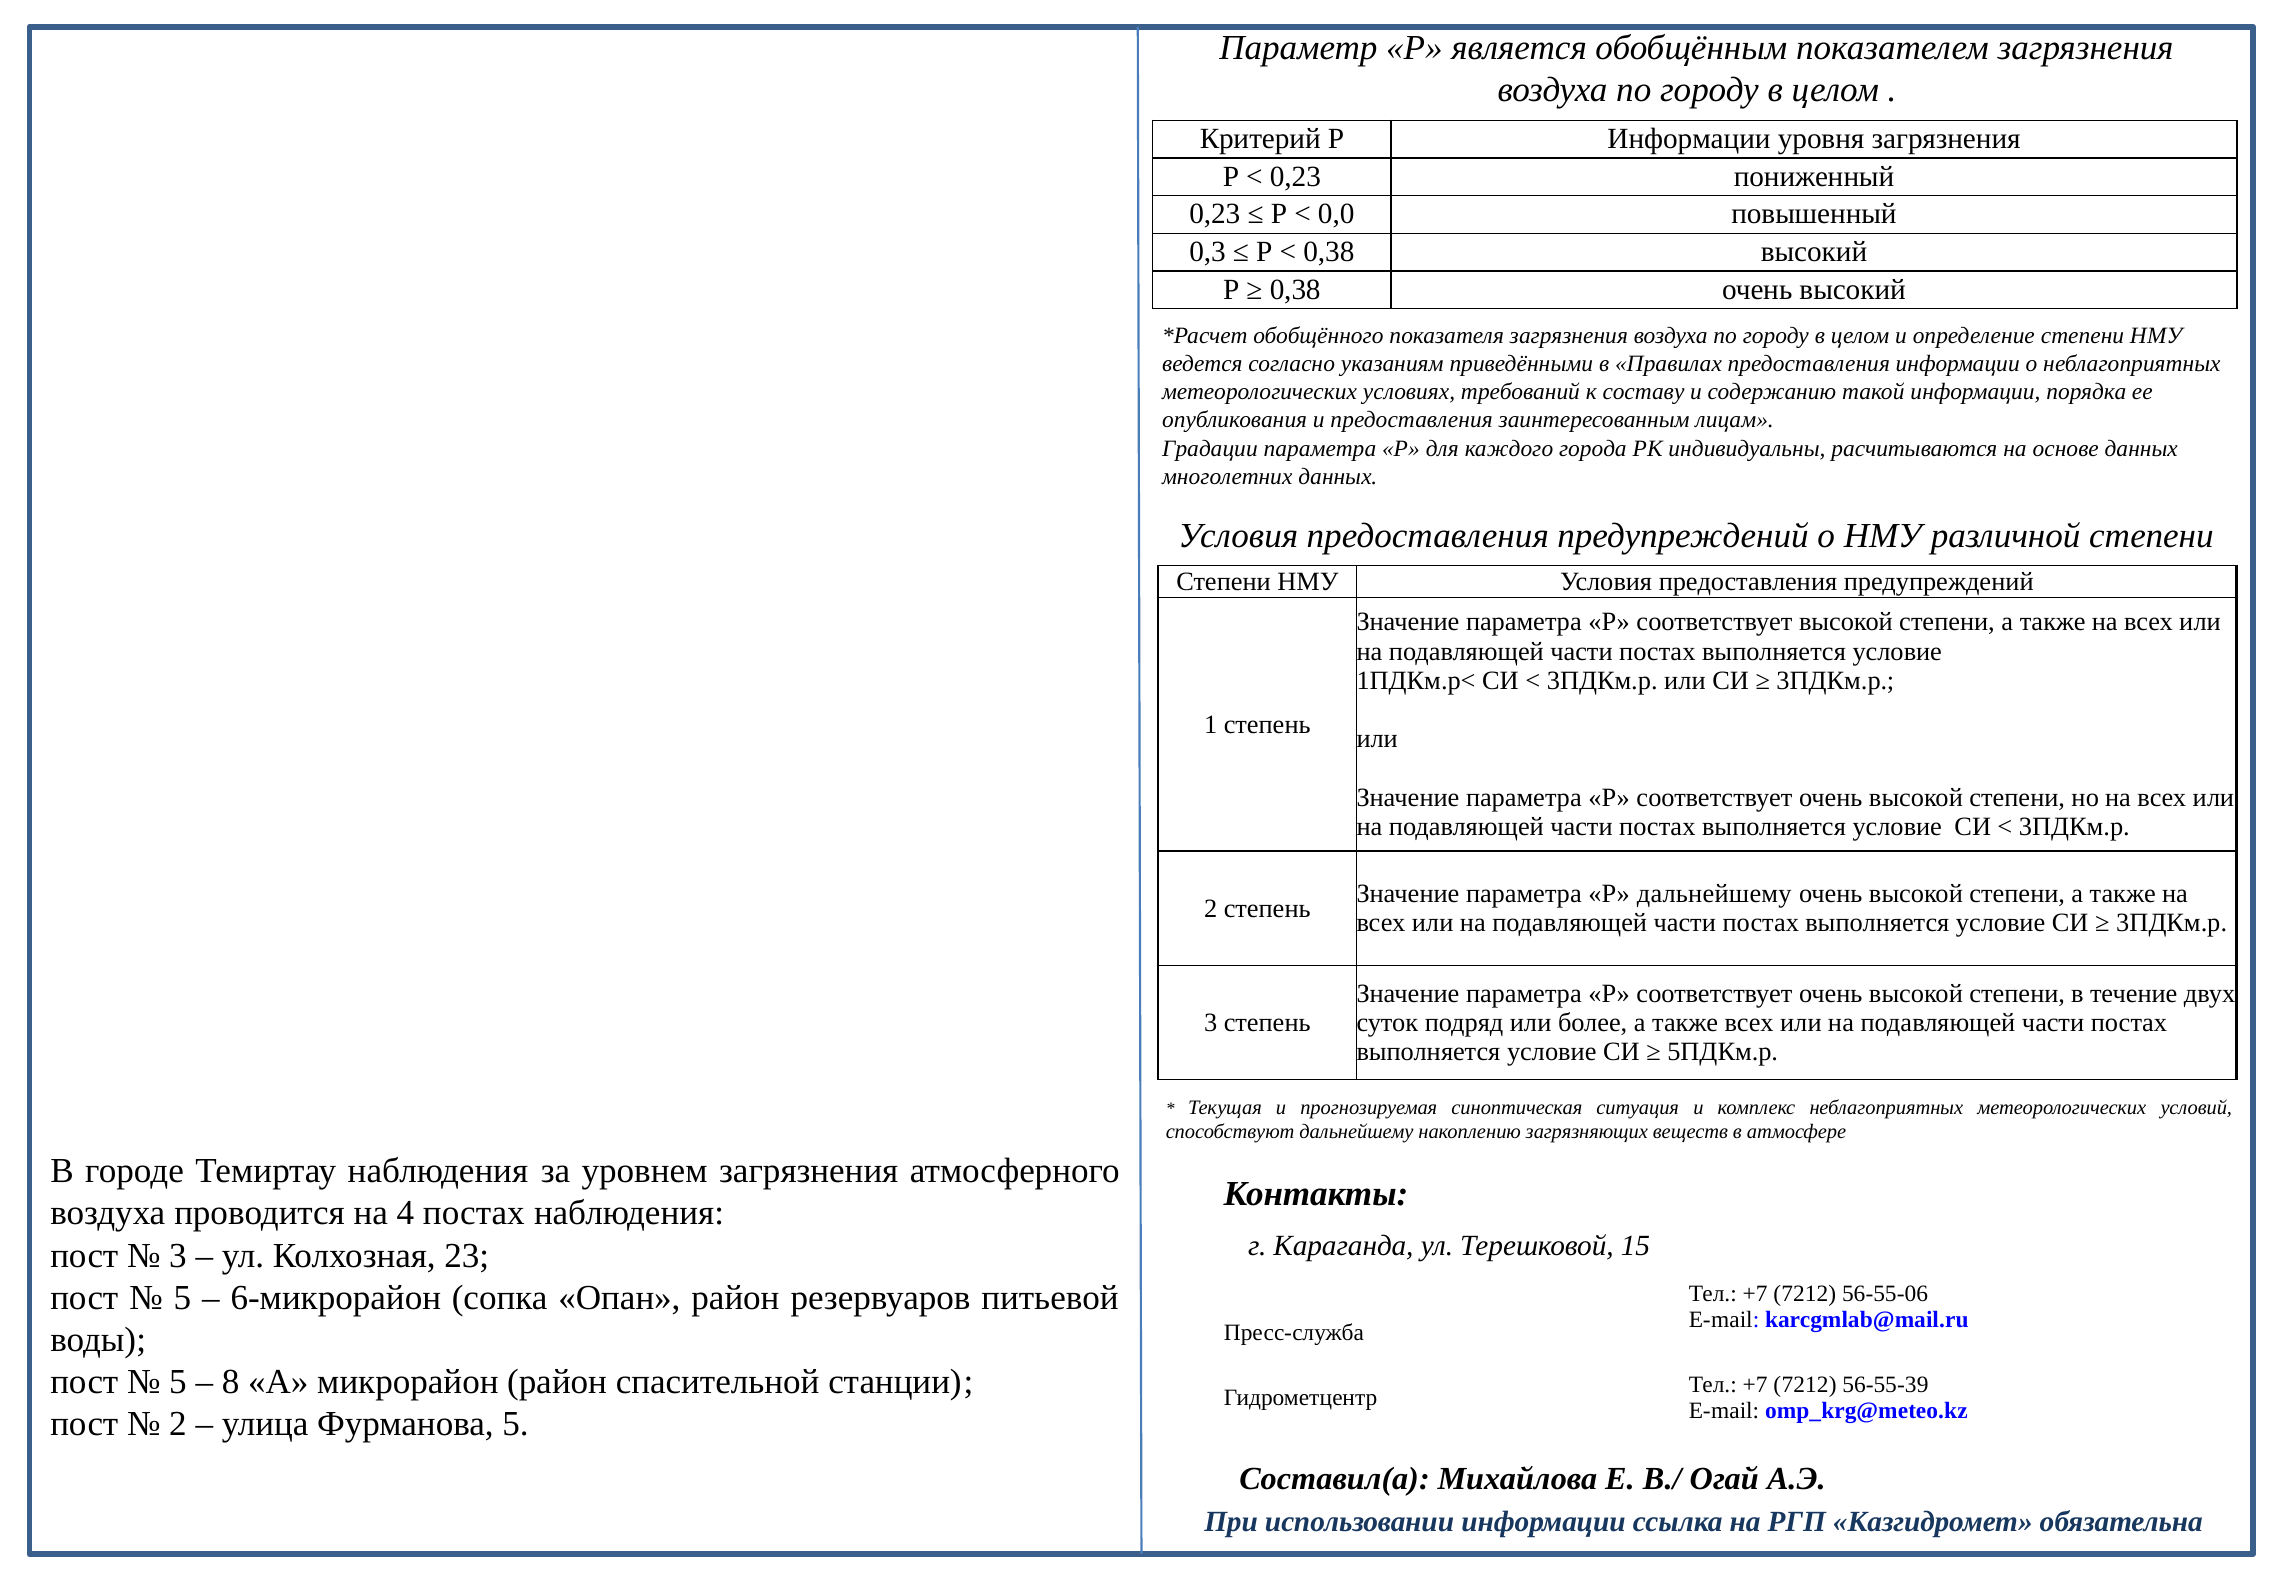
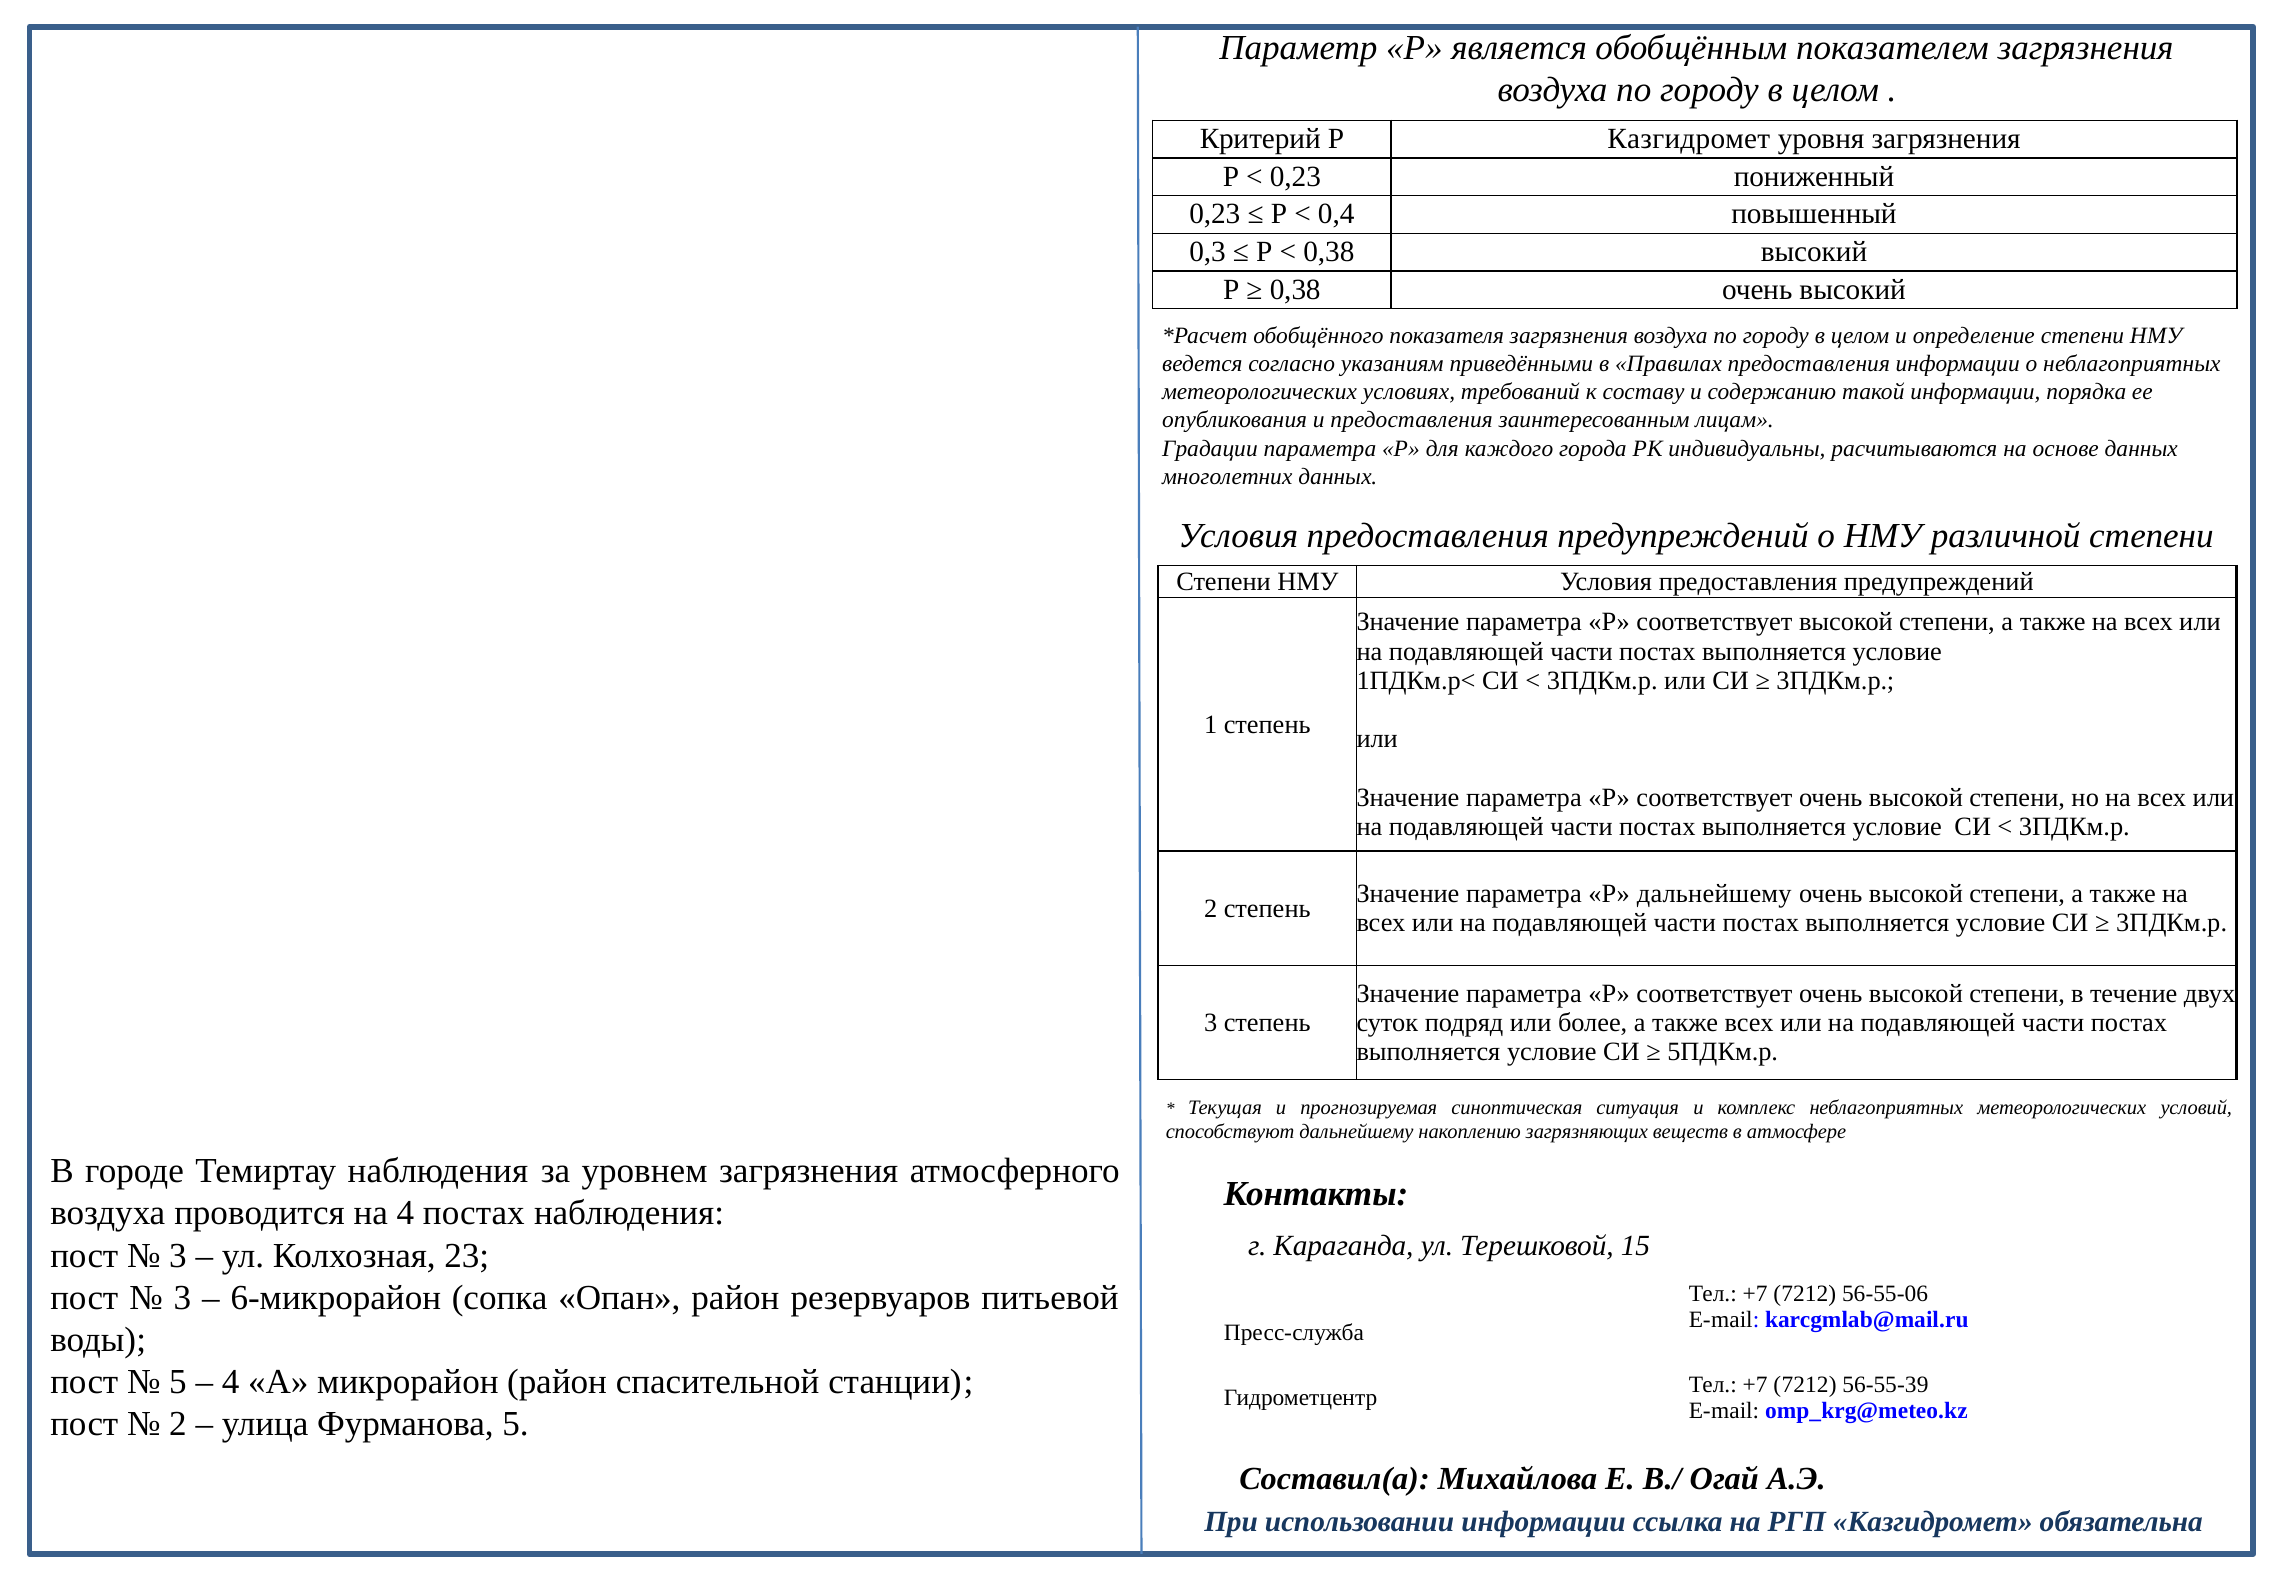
Р Информации: Информации -> Казгидромет (1689, 139)
0,0: 0,0 -> 0,4 (1336, 214)
5: 5 -> 3 (182, 1297)
8: 8 -> 4 (231, 1382)
